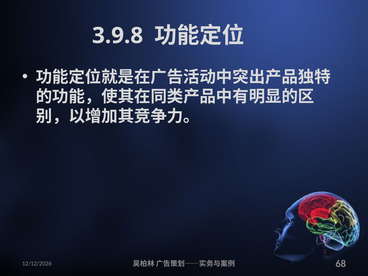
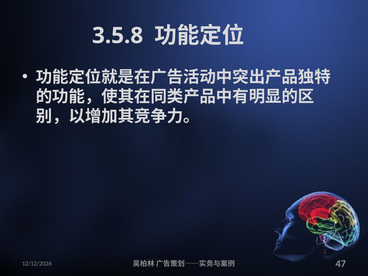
3.9.8: 3.9.8 -> 3.5.8 (118, 36)
68: 68 -> 47 (341, 264)
